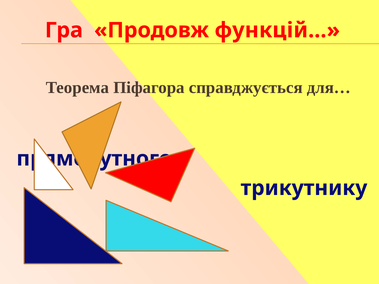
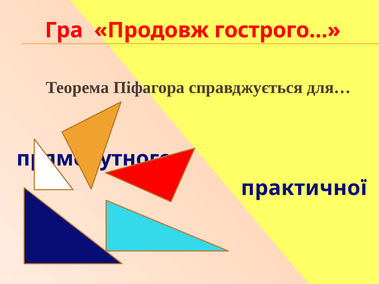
функцій…: функцій… -> гострого… (277, 30)
трикутнику: трикутнику -> практичної (304, 188)
